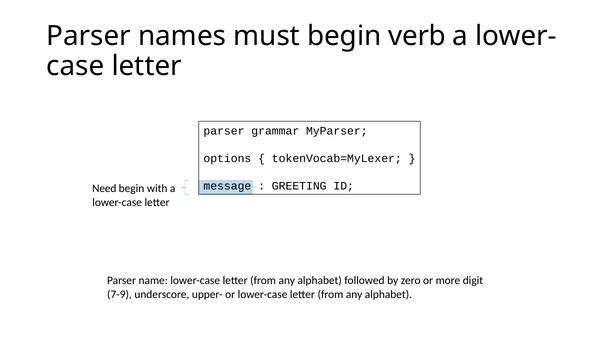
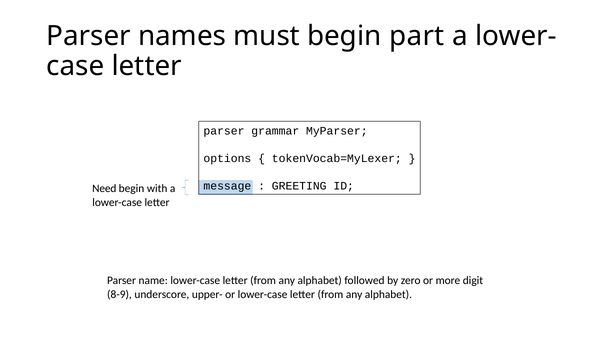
verb: verb -> part (417, 36)
7-9: 7-9 -> 8-9 (119, 294)
